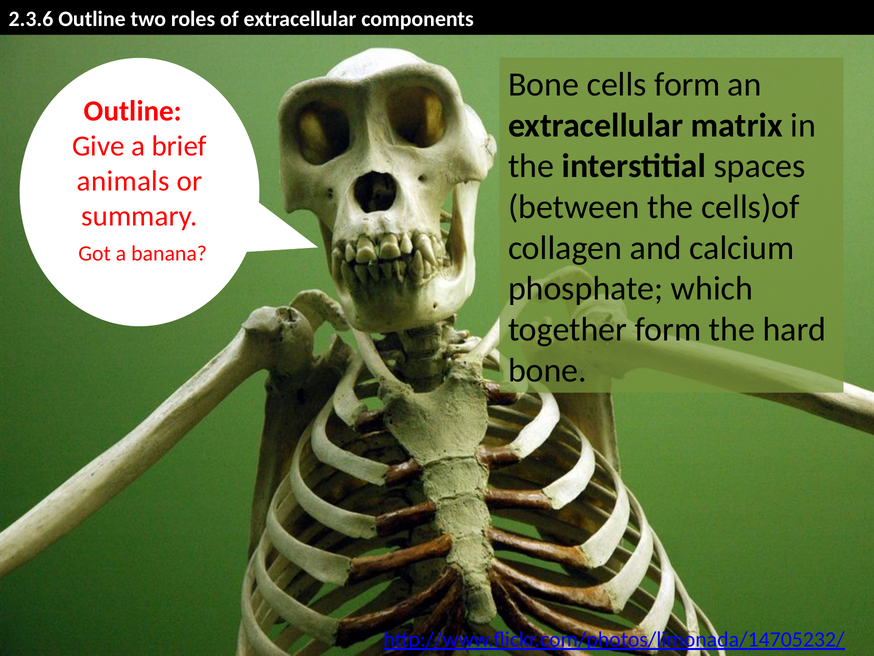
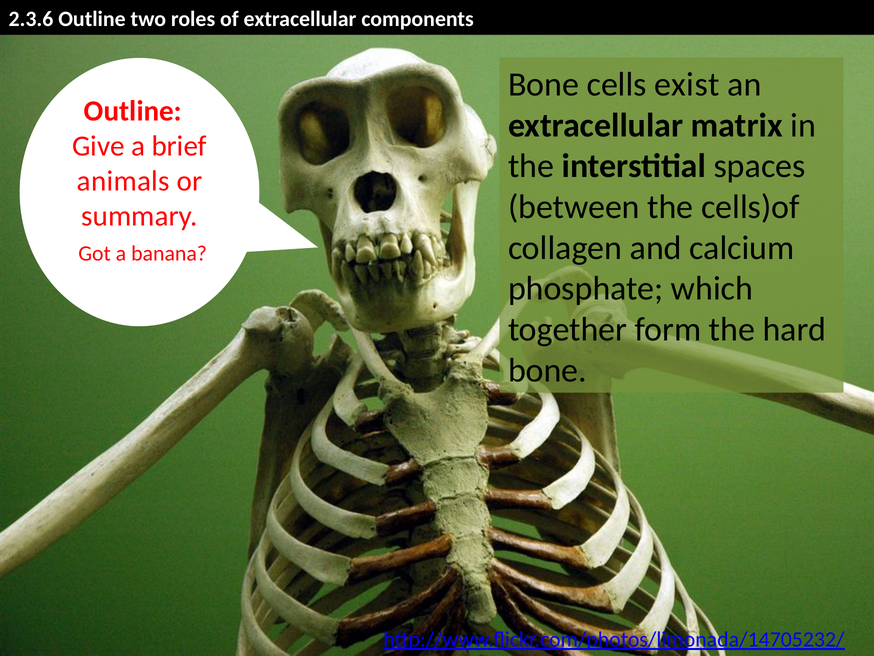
cells form: form -> exist (687, 84)
